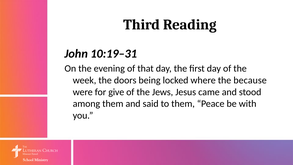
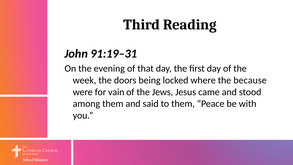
10:19–31: 10:19–31 -> 91:19–31 (114, 54)
give: give -> vain (116, 92)
